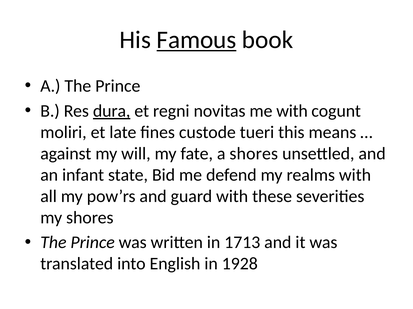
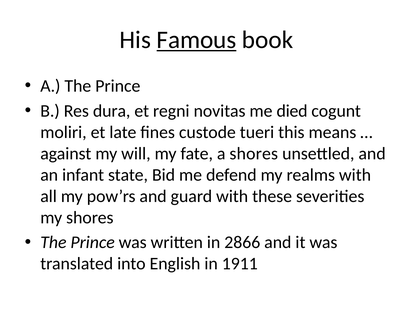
dura underline: present -> none (112, 111)
me with: with -> died (292, 111)
1713: 1713 -> 2866 (242, 243)
1928: 1928 -> 1911 (240, 264)
